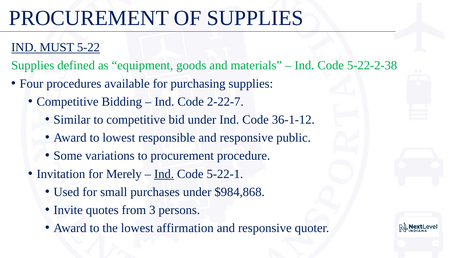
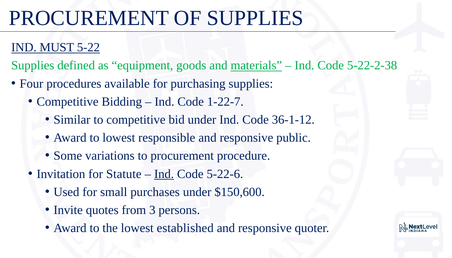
materials underline: none -> present (256, 66)
2-22-7: 2-22-7 -> 1-22-7 (225, 102)
Merely: Merely -> Statute (124, 174)
5-22-1: 5-22-1 -> 5-22-6 (225, 174)
$984,868: $984,868 -> $150,600 (240, 192)
affirmation: affirmation -> established (185, 228)
